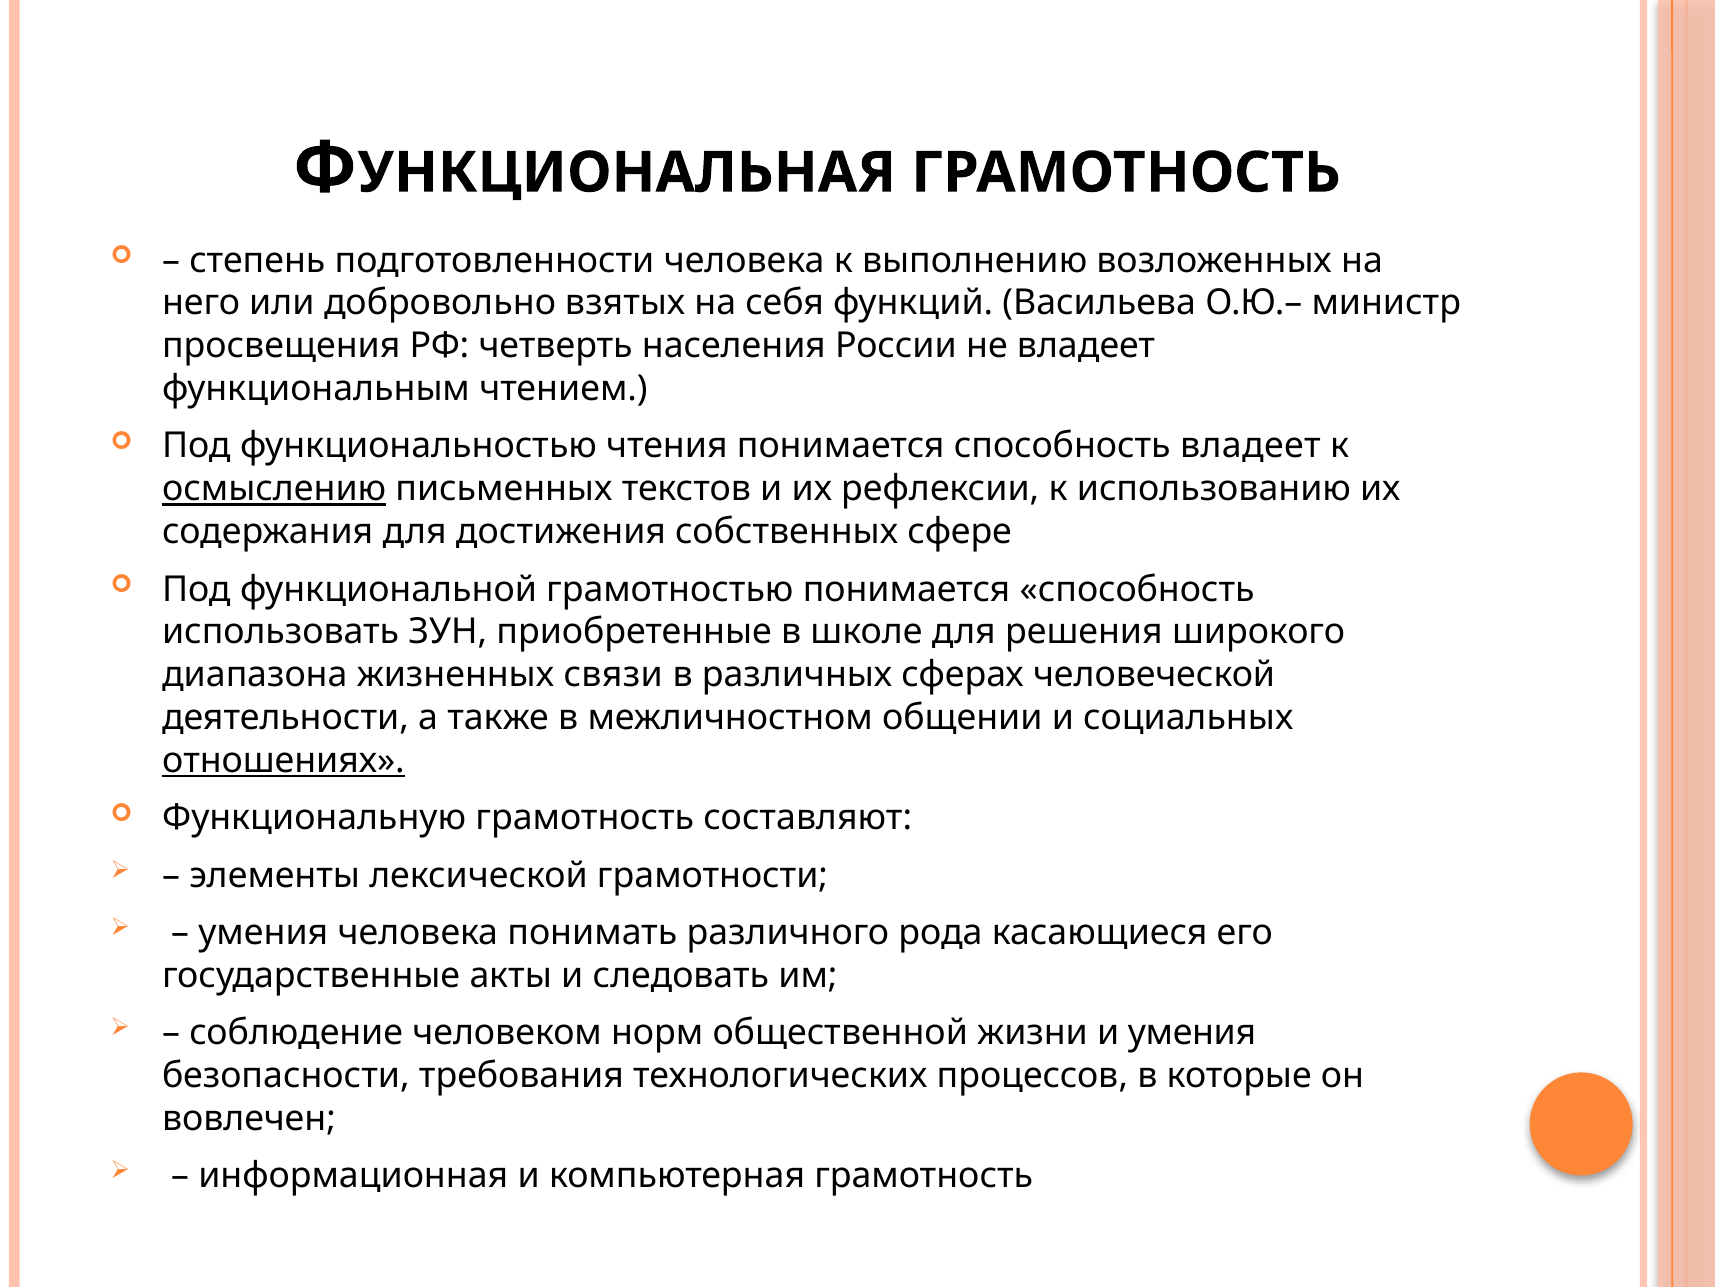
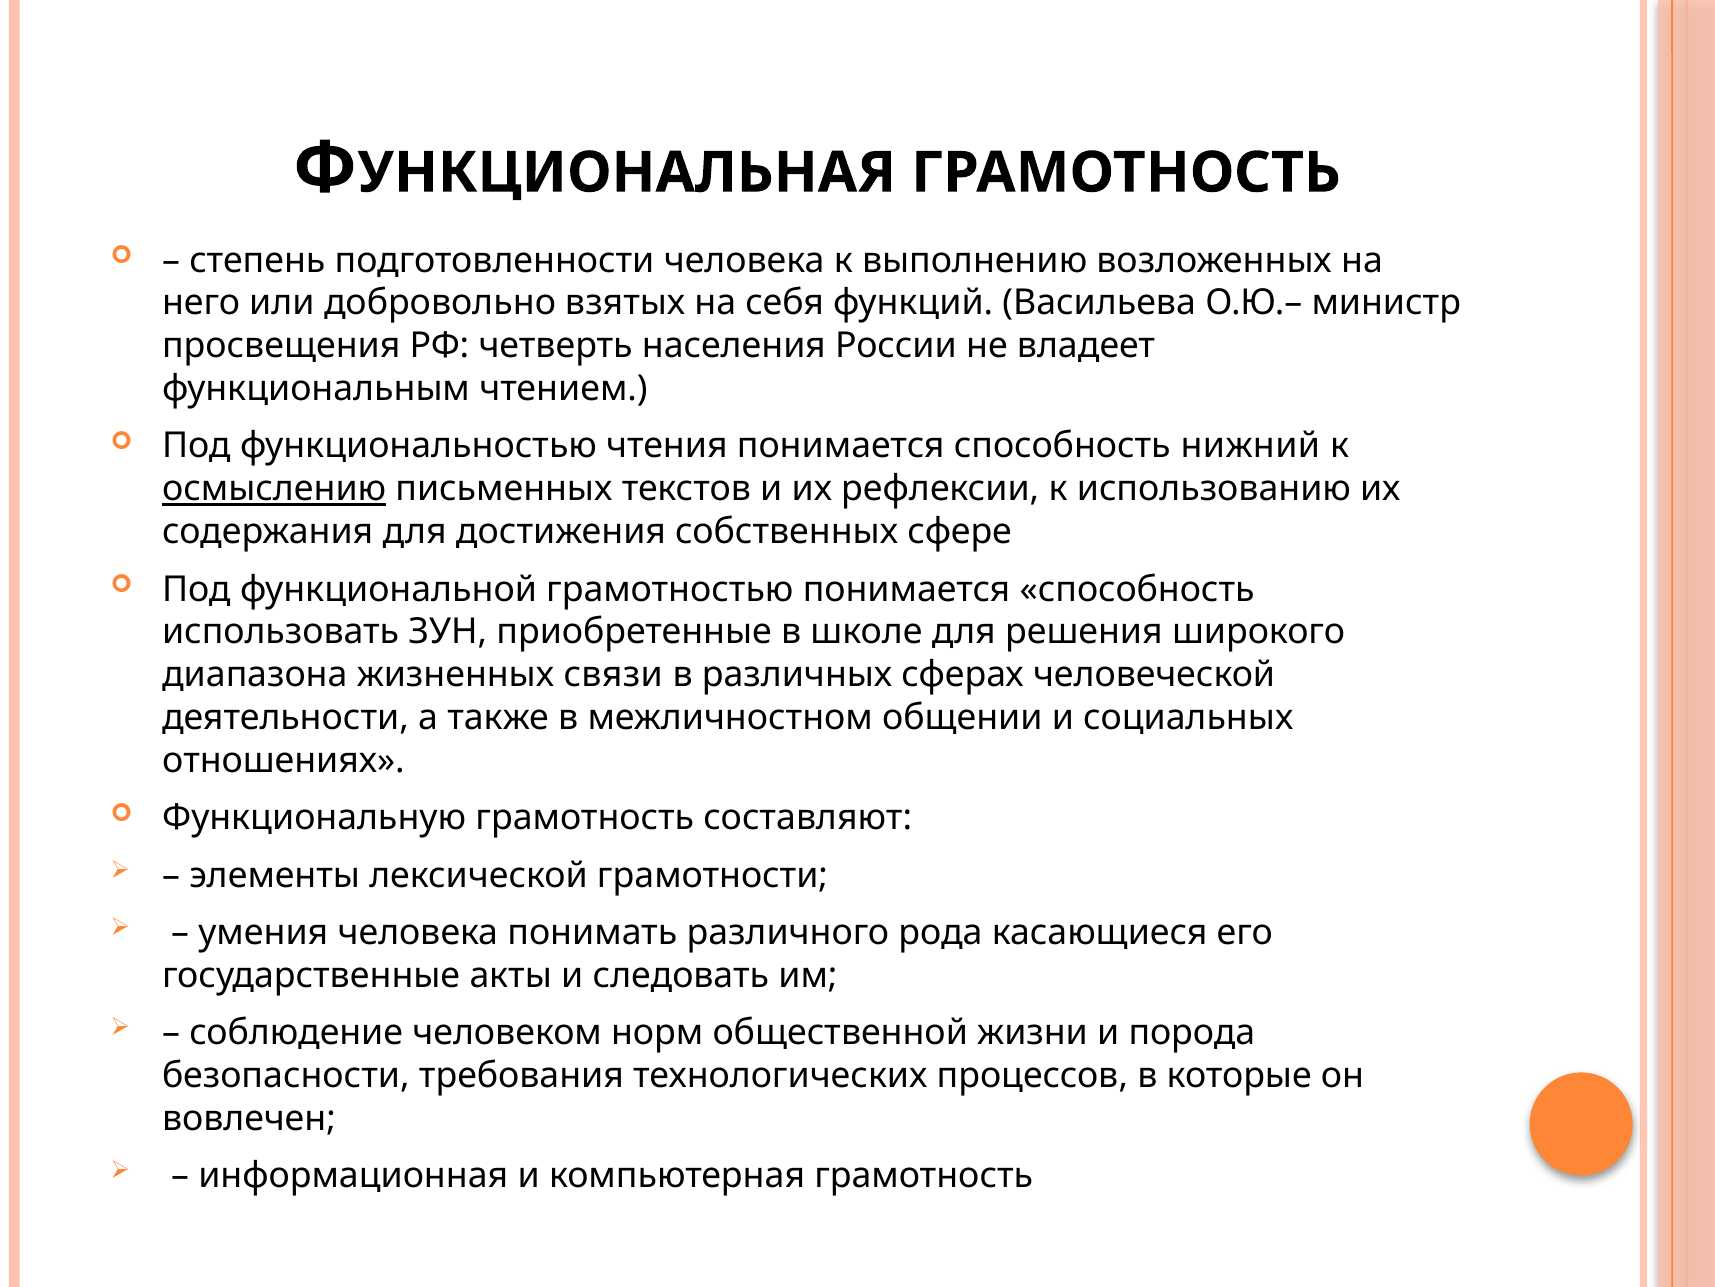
способность владеет: владеет -> нижний (1250, 446)
отношениях underline: present -> none (283, 760)
и умения: умения -> порода (1192, 1032)
